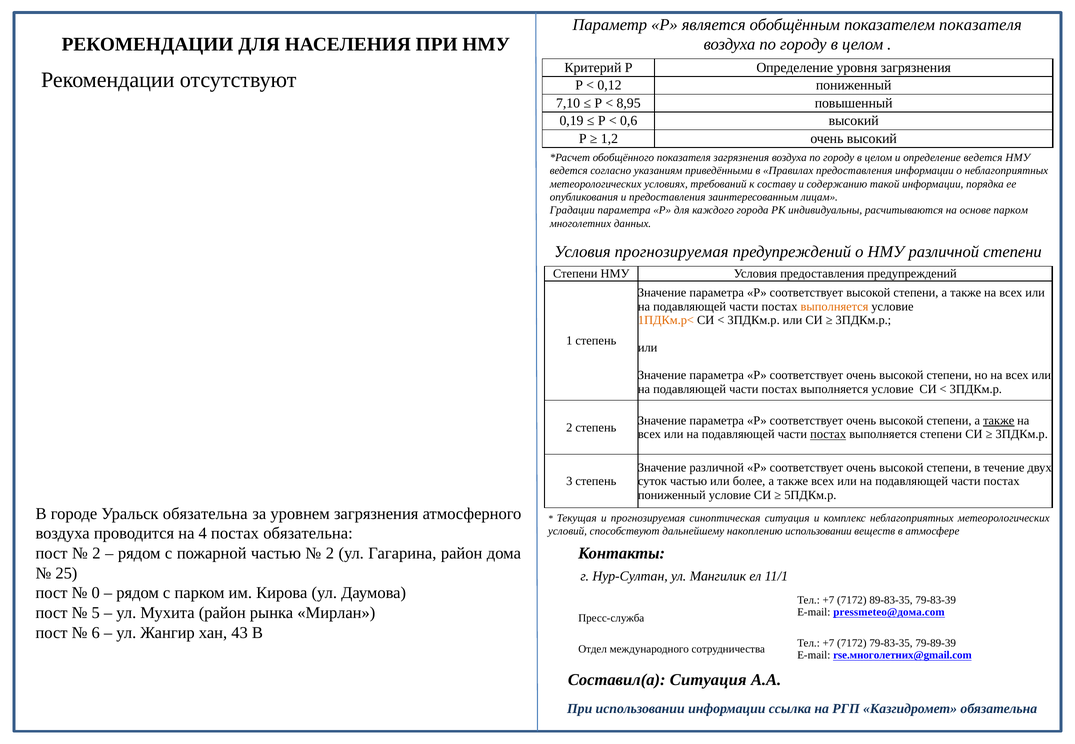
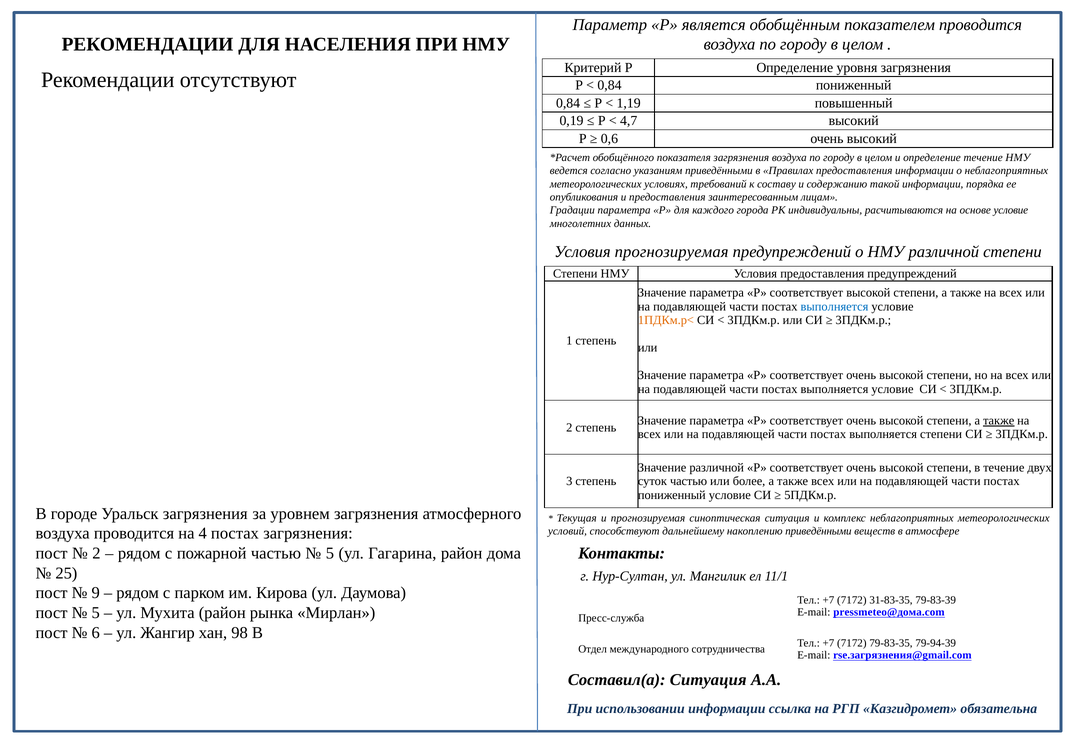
показателем показателя: показателя -> проводится (981, 25)
0,12: 0,12 -> 0,84 (610, 85)
7,10: 7,10 -> 0,84 (568, 103)
8,95: 8,95 -> 1,19 (629, 103)
0,6: 0,6 -> 4,7 (629, 121)
1,2: 1,2 -> 0,6 (609, 139)
определение ведется: ведется -> течение (983, 158)
основе парком: парком -> условие (1011, 210)
выполняется colour: orange -> blue (834, 307)
постах underline: present -> none (828, 434)
Уральск обязательна: обязательна -> загрязнения (205, 514)
постах обязательна: обязательна -> загрязнения (308, 534)
накоплению использовании: использовании -> приведёнными (818, 531)
2: 2 -> 5 (330, 553)
0: 0 -> 9 (96, 593)
89-83-35: 89-83-35 -> 31-83-35 (891, 600)
43: 43 -> 98 (240, 633)
79-89-39: 79-89-39 -> 79-94-39 (936, 643)
rse.многолетних@gmail.com: rse.многолетних@gmail.com -> rse.загрязнения@gmail.com (902, 655)
